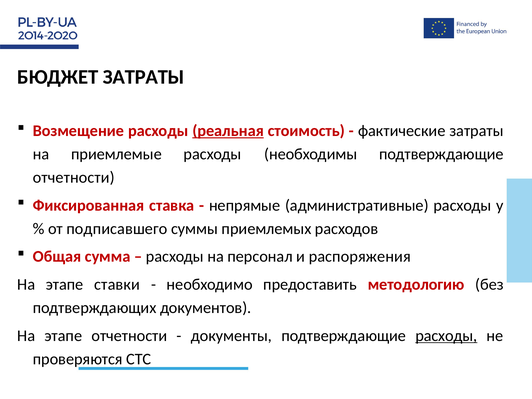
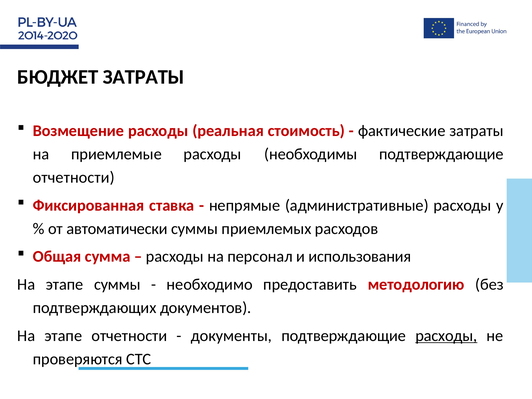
реальная underline: present -> none (228, 131)
подписавшего: подписавшего -> автоматически (117, 229)
распоряжения: распоряжения -> использования (360, 257)
этапе ставки: ставки -> суммы (117, 284)
